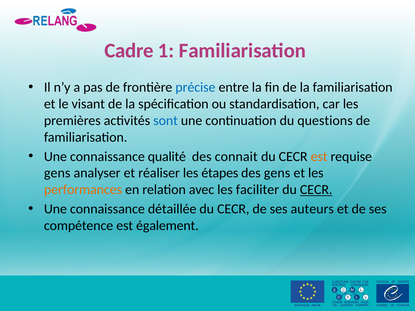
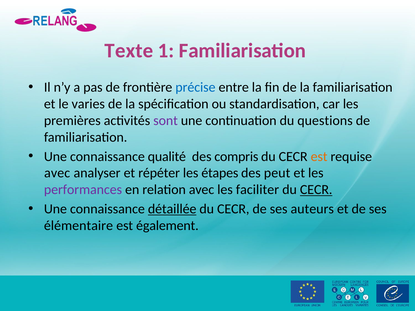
Cadre: Cadre -> Texte (129, 51)
visant: visant -> varies (88, 104)
sont colour: blue -> purple (166, 121)
connait: connait -> compris (236, 157)
gens: gens -> avec (57, 173)
réaliser: réaliser -> répéter (159, 173)
des gens: gens -> peut (277, 173)
performances colour: orange -> purple (83, 190)
détaillée underline: none -> present (172, 209)
compétence: compétence -> élémentaire (78, 226)
